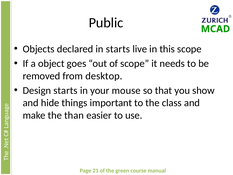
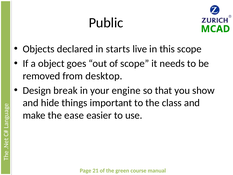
Design starts: starts -> break (65, 90)
mouse: mouse -> engine (126, 90)
than: than -> ease (74, 115)
